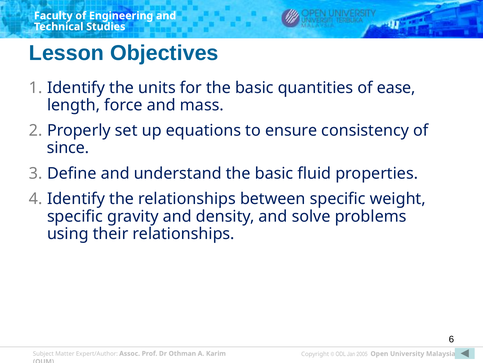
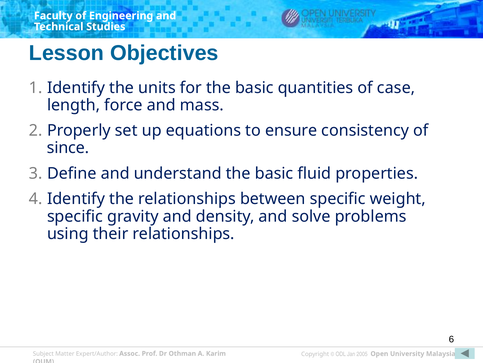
ease: ease -> case (396, 88)
